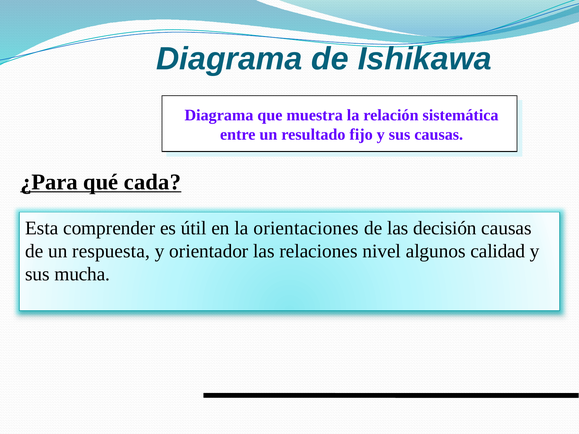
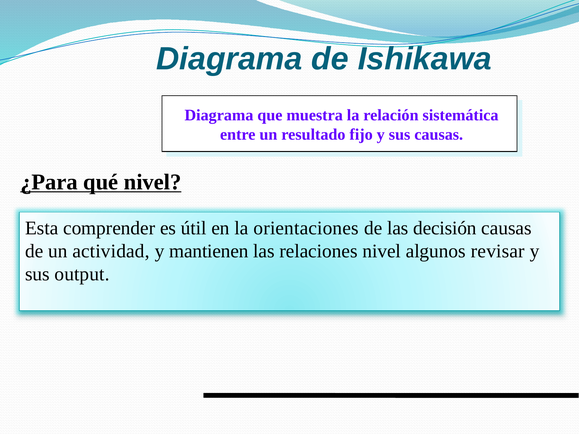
qué cada: cada -> nivel (153, 182)
respuesta: respuesta -> actividad (111, 251)
orientador: orientador -> mantienen (209, 251)
calidad: calidad -> revisar (498, 251)
mucha: mucha -> output (82, 274)
